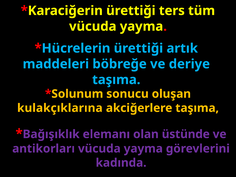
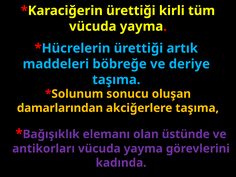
ters: ters -> kirli (172, 11)
kulakçıklarına: kulakçıklarına -> damarlarından (60, 108)
